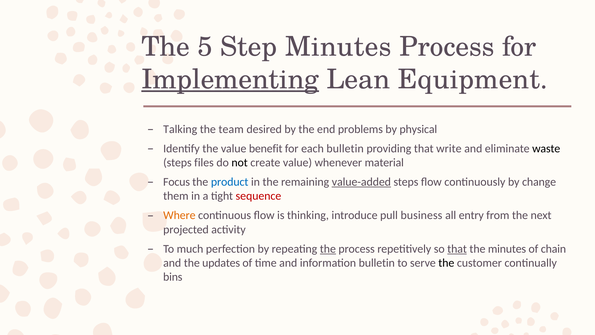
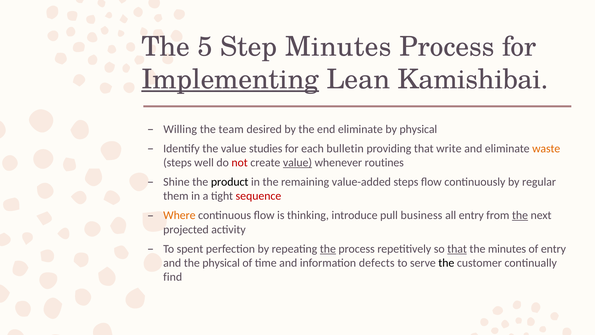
Equipment: Equipment -> Kamishibai (473, 79)
Talking: Talking -> Willing (180, 129)
end problems: problems -> eliminate (360, 129)
benefit: benefit -> studies (266, 148)
waste colour: black -> orange (546, 148)
files: files -> well (204, 162)
not colour: black -> red (240, 162)
value underline: none -> present (297, 162)
material: material -> routines (384, 162)
Focus: Focus -> Shine (176, 182)
product colour: blue -> black (230, 182)
value-added underline: present -> none (361, 182)
change: change -> regular (539, 182)
the underline: none -> present (520, 215)
much: much -> spent (190, 249)
of chain: chain -> entry (553, 249)
the updates: updates -> physical (221, 263)
information bulletin: bulletin -> defects (377, 263)
bins: bins -> find (173, 277)
